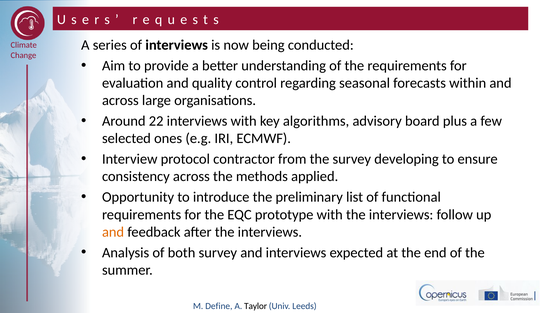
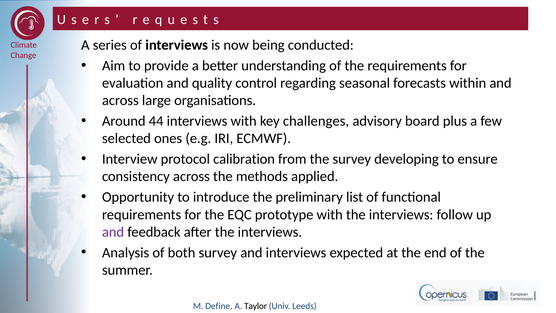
22: 22 -> 44 (156, 121)
algorithms: algorithms -> challenges (316, 121)
contractor: contractor -> calibration (244, 159)
and colour: orange -> purple (113, 232)
